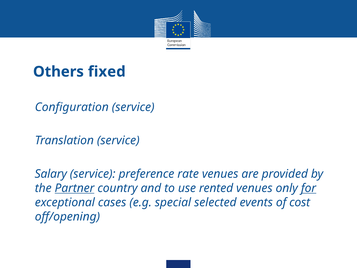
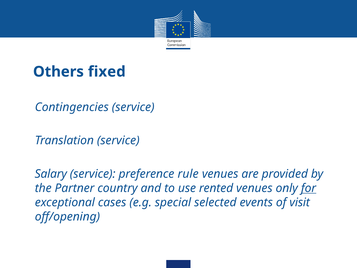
Configuration: Configuration -> Contingencies (72, 107)
rate: rate -> rule (188, 174)
Partner underline: present -> none (75, 188)
cost: cost -> visit (300, 202)
